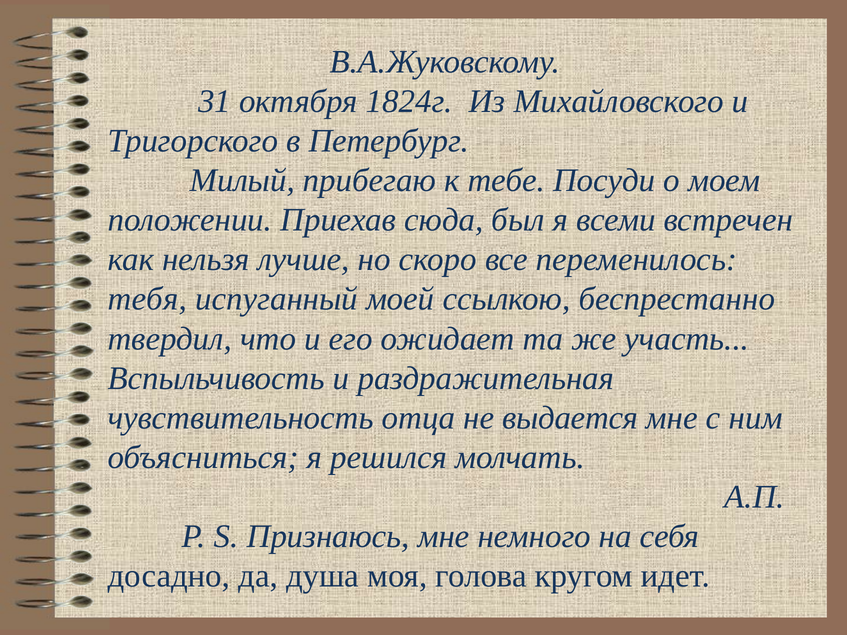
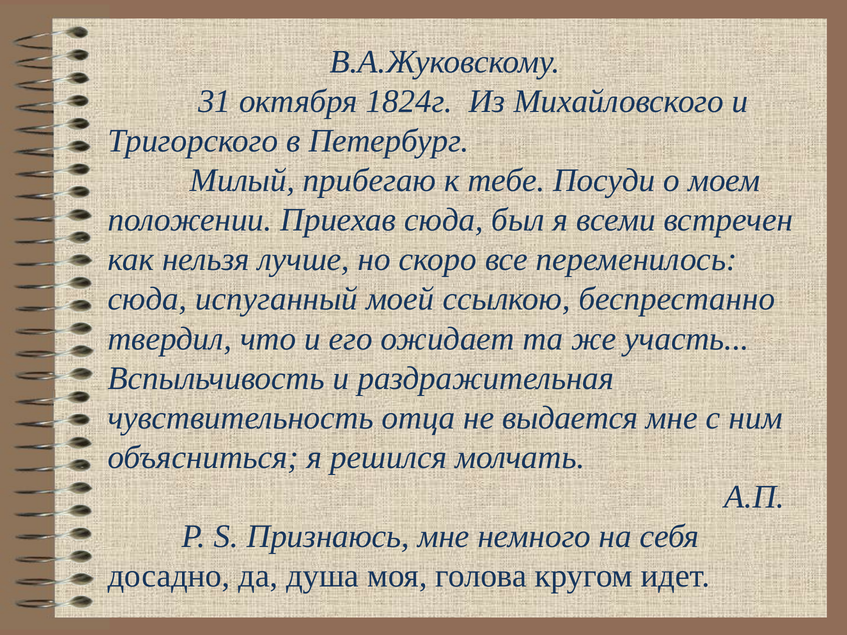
тебя: тебя -> сюда (147, 299)
